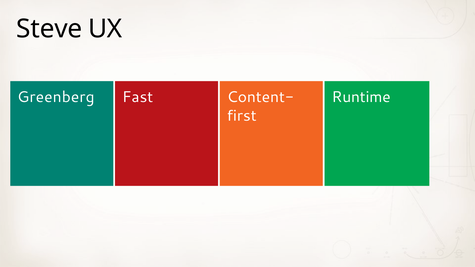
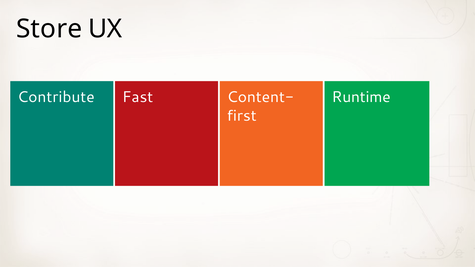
Steve: Steve -> Store (49, 29)
Greenberg: Greenberg -> Contribute (56, 97)
